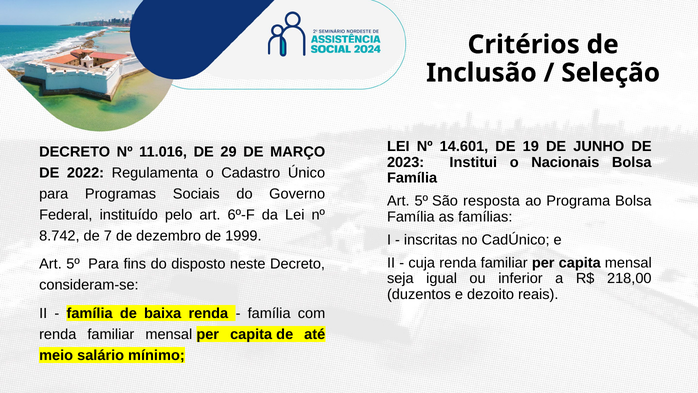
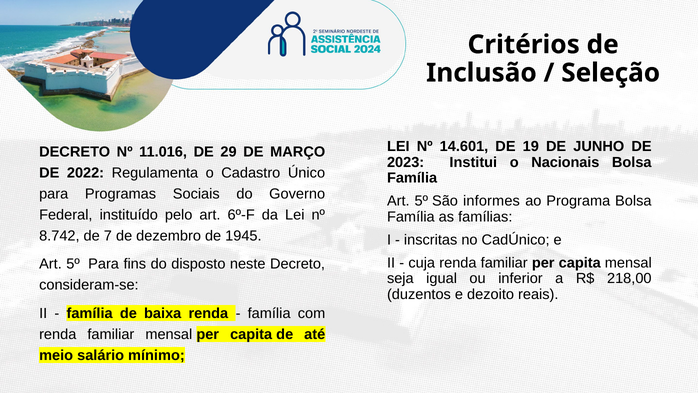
resposta: resposta -> informes (491, 201)
1999: 1999 -> 1945 (243, 236)
